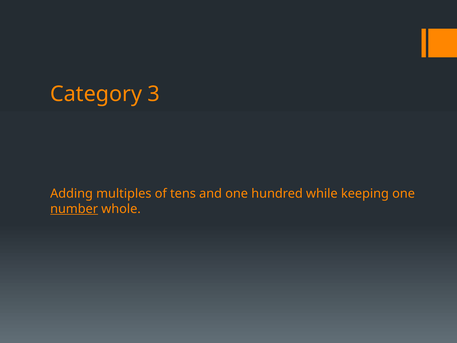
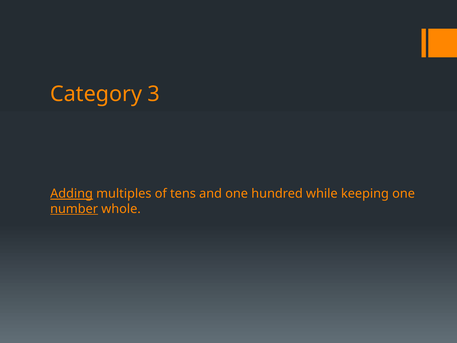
Adding underline: none -> present (72, 194)
